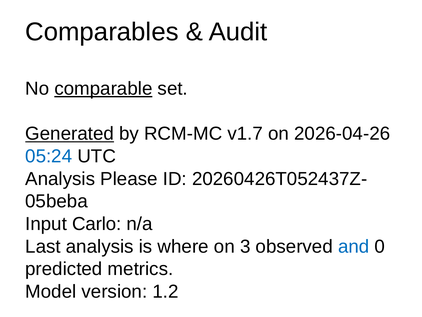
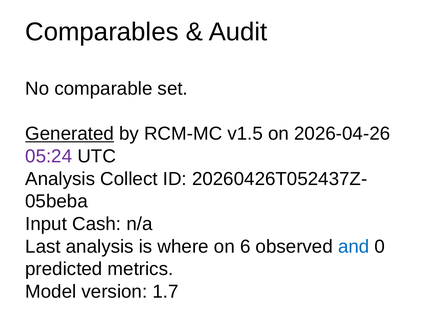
comparable underline: present -> none (103, 88)
v1.7: v1.7 -> v1.5 (245, 134)
05:24 colour: blue -> purple (49, 156)
Please: Please -> Collect (129, 179)
Carlo: Carlo -> Cash (97, 224)
3: 3 -> 6 (245, 246)
1.2: 1.2 -> 1.7 (166, 291)
